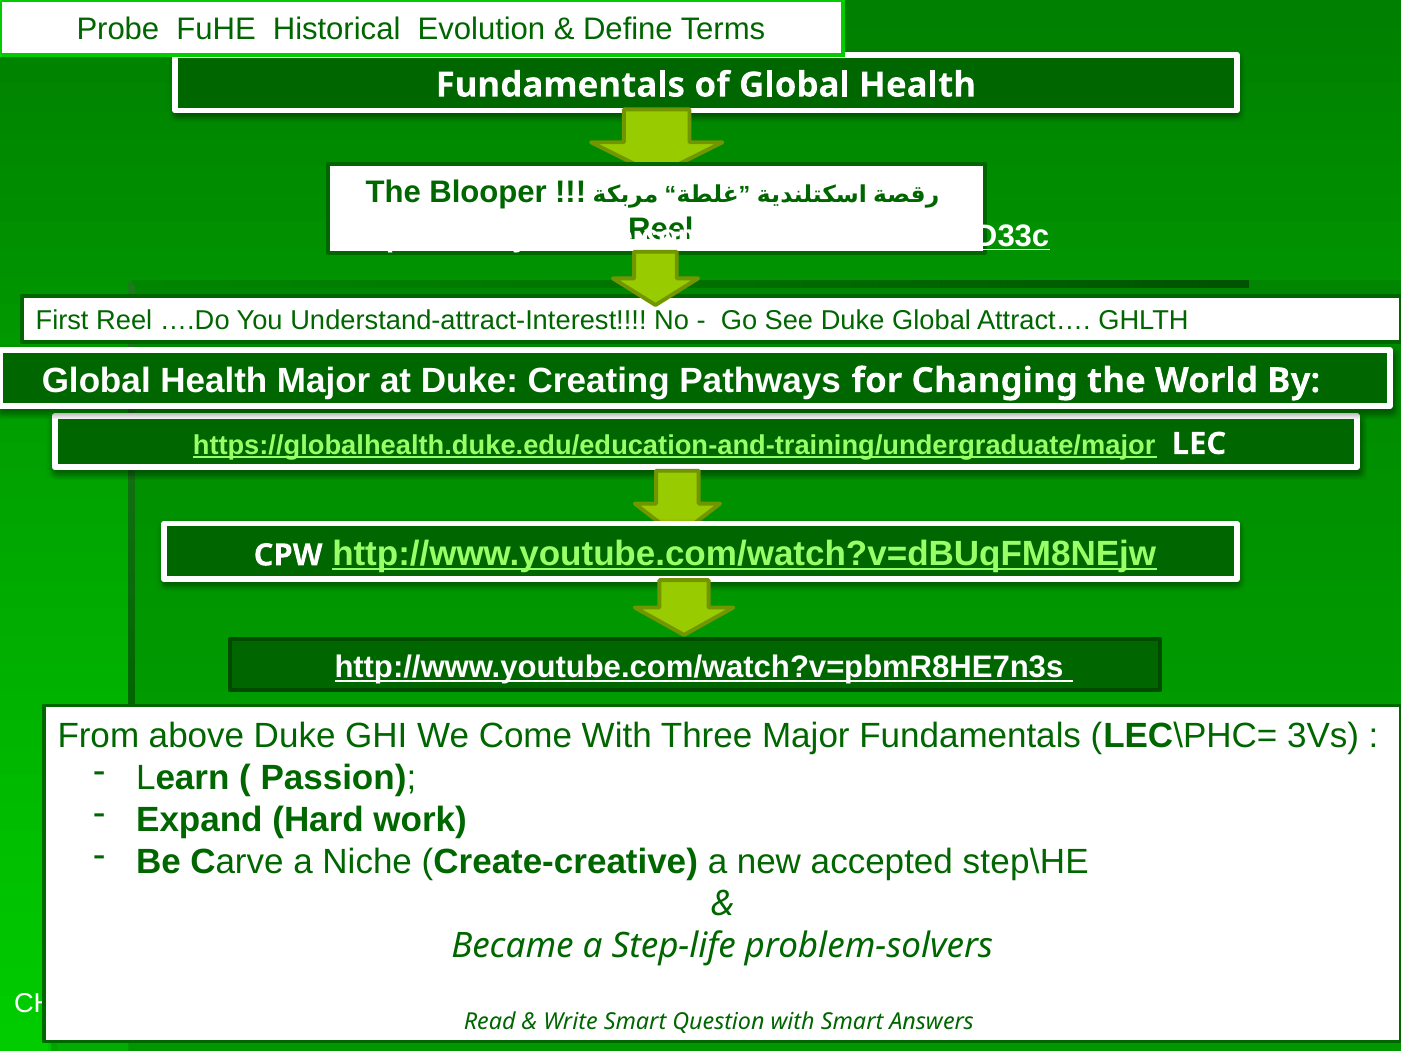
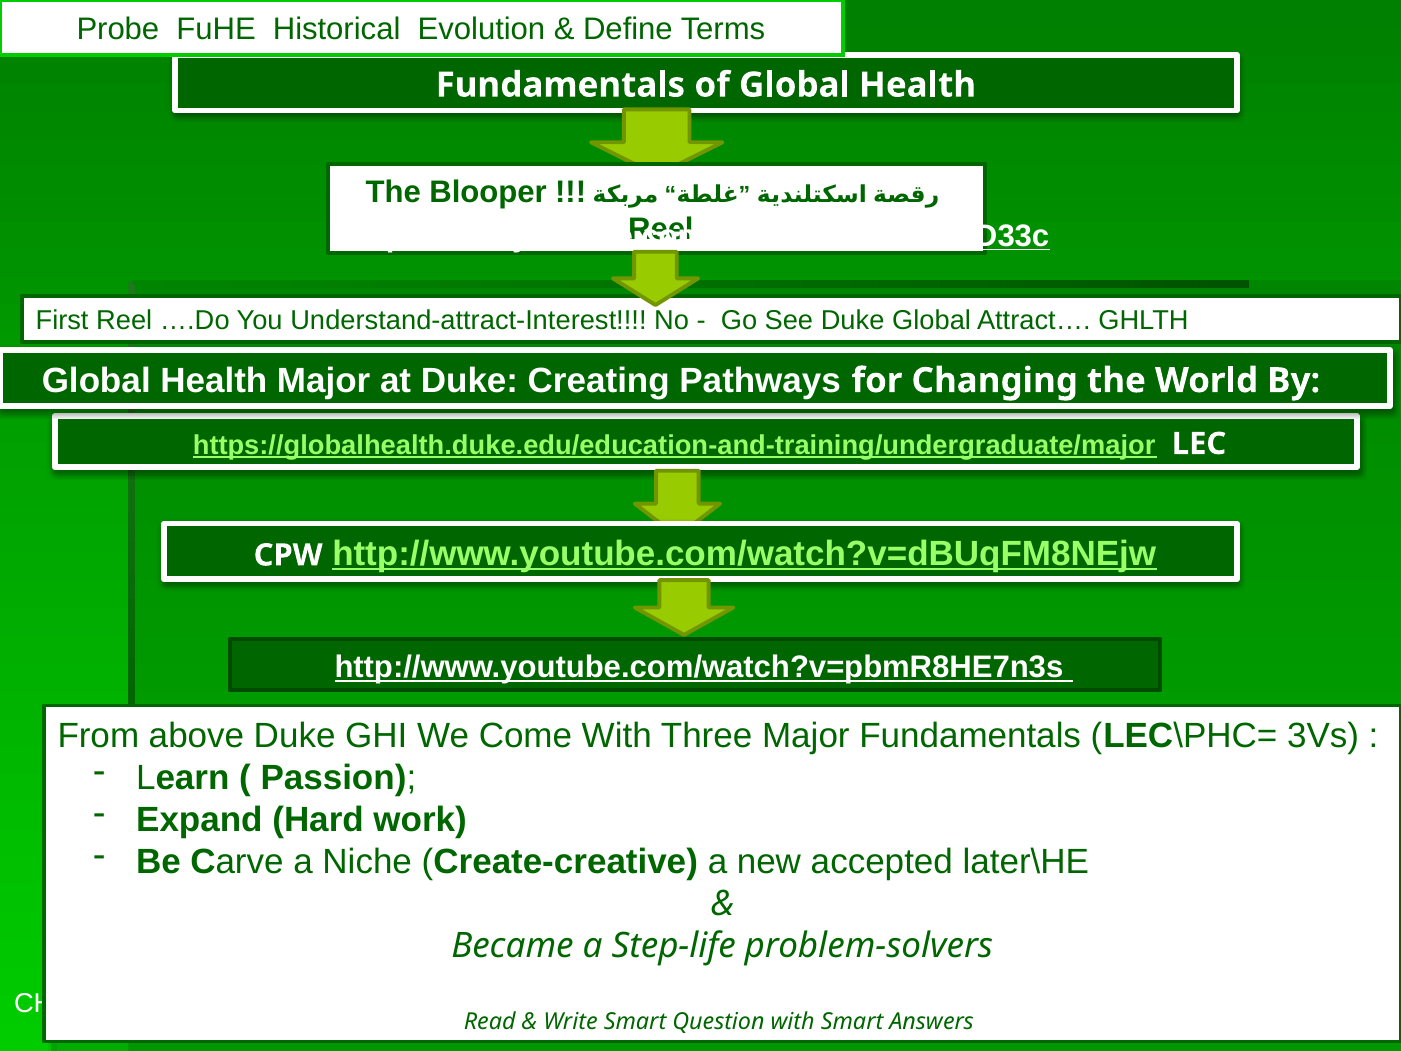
step\HE: step\HE -> later\HE (1026, 862)
